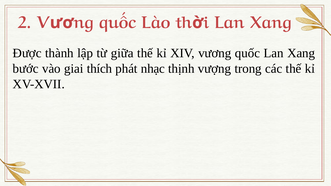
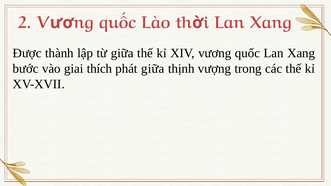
phát nhạc: nhạc -> giữa (153, 69)
